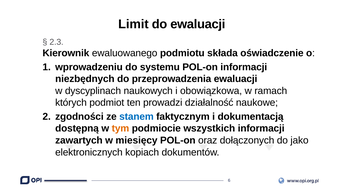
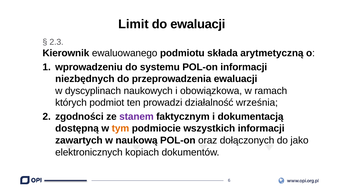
oświadczenie: oświadczenie -> arytmetyczną (272, 53)
naukowe: naukowe -> września (257, 103)
stanem colour: blue -> purple (136, 116)
miesięcy: miesięcy -> naukową (137, 140)
